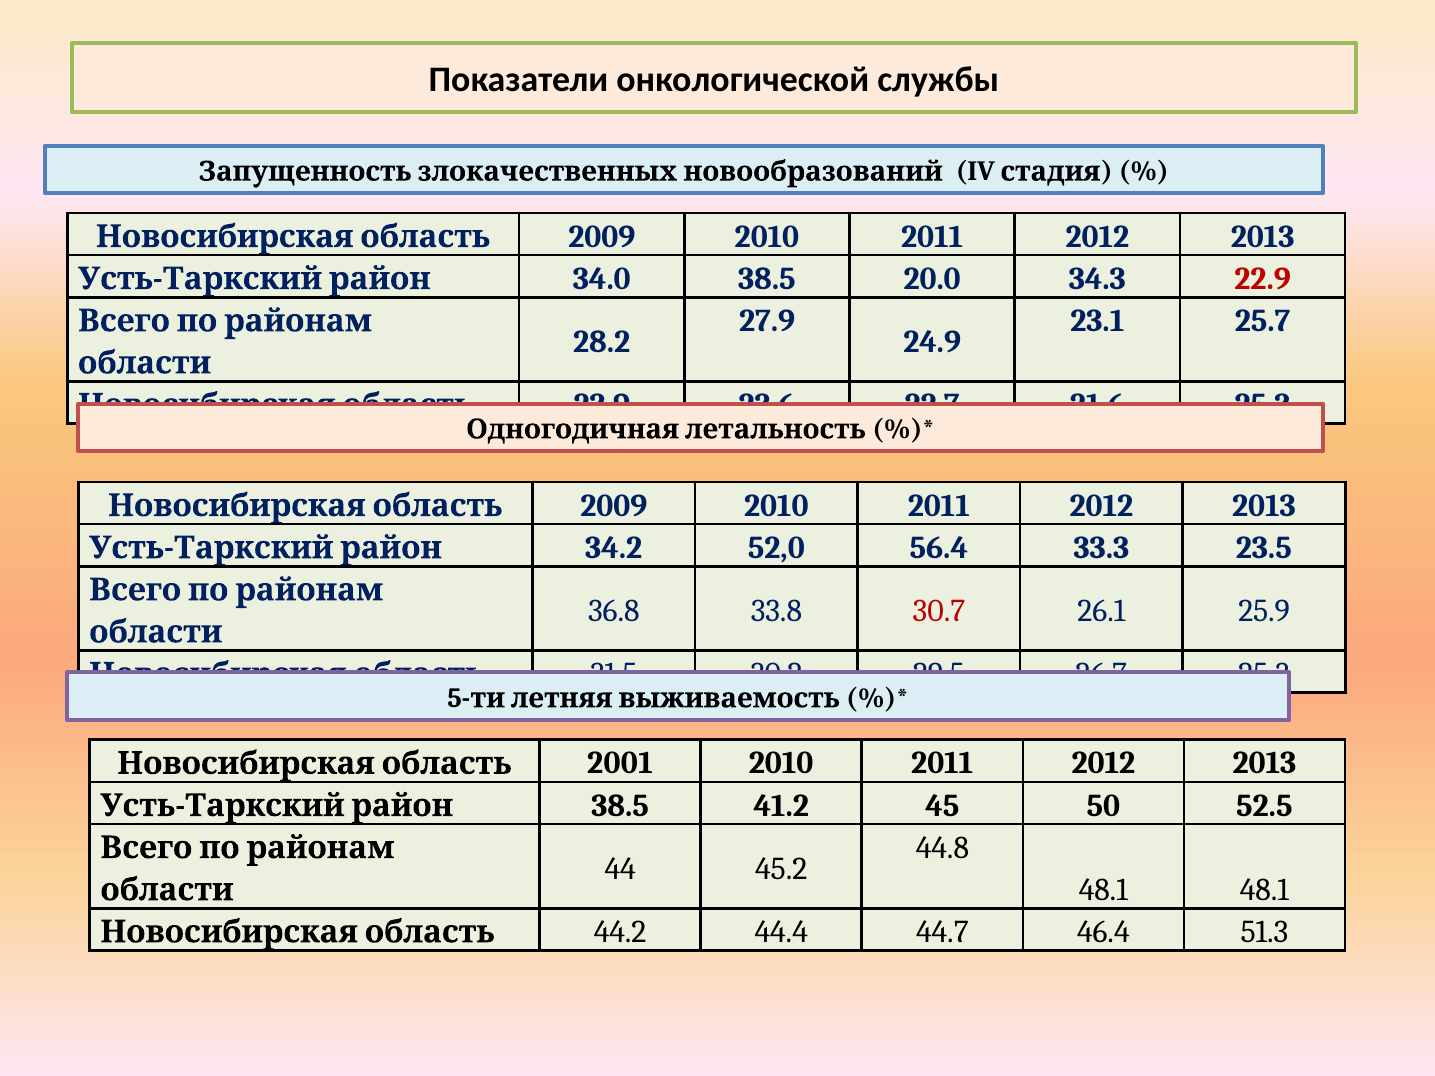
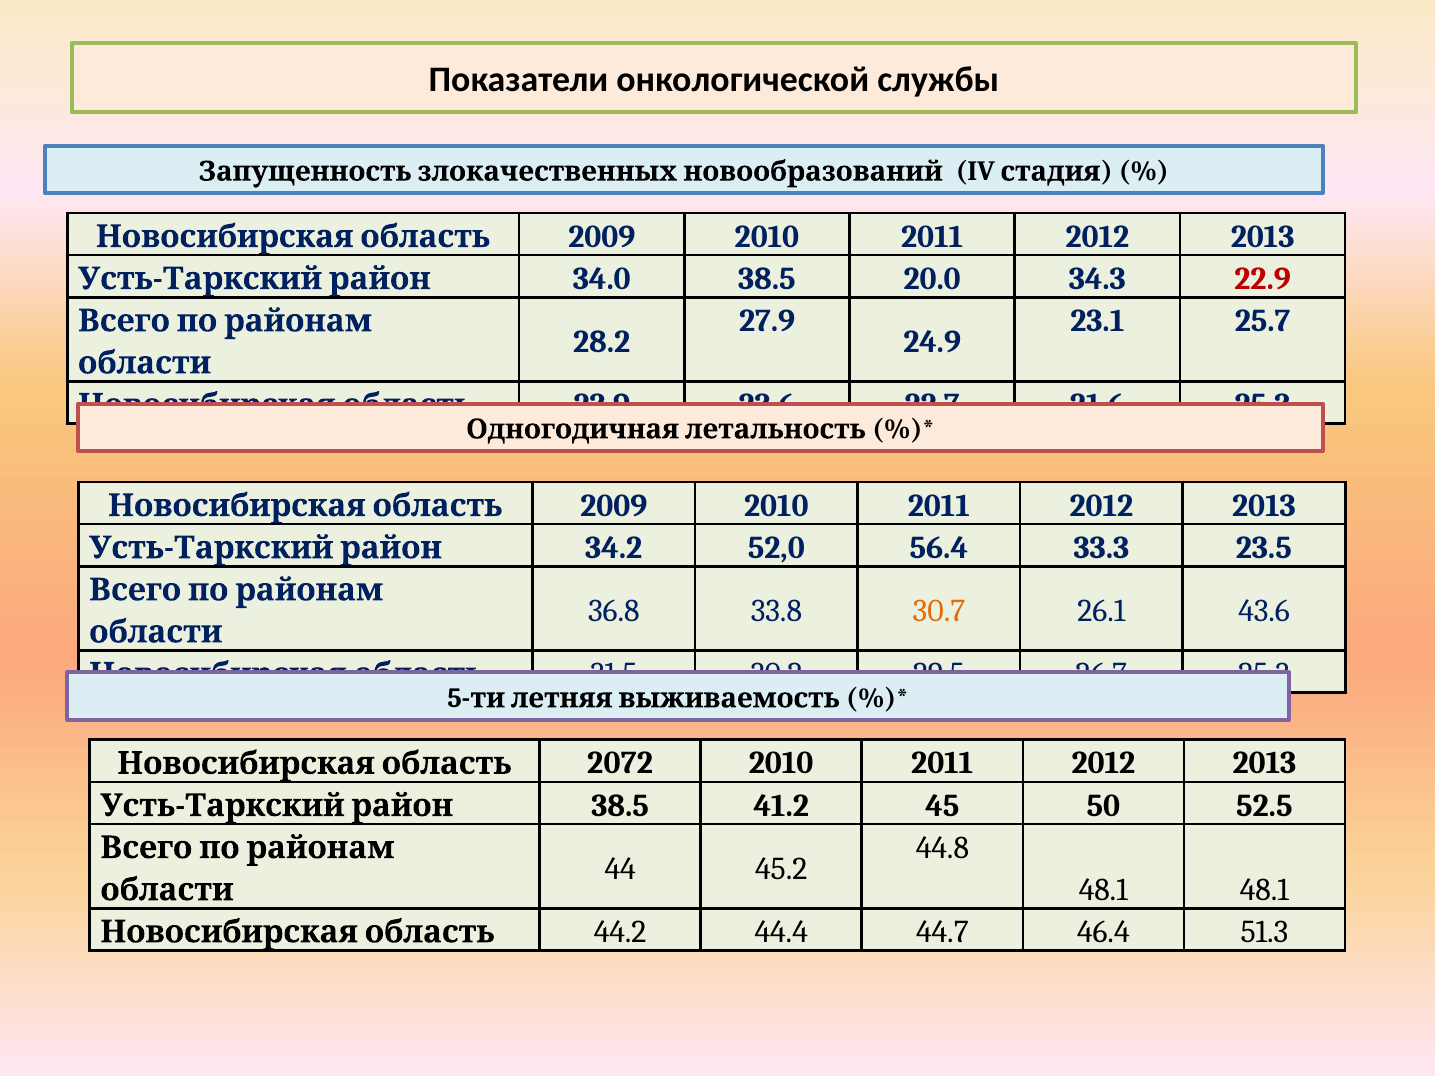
30.7 colour: red -> orange (939, 611)
25.9: 25.9 -> 43.6 (1264, 611)
2001: 2001 -> 2072 (620, 764)
